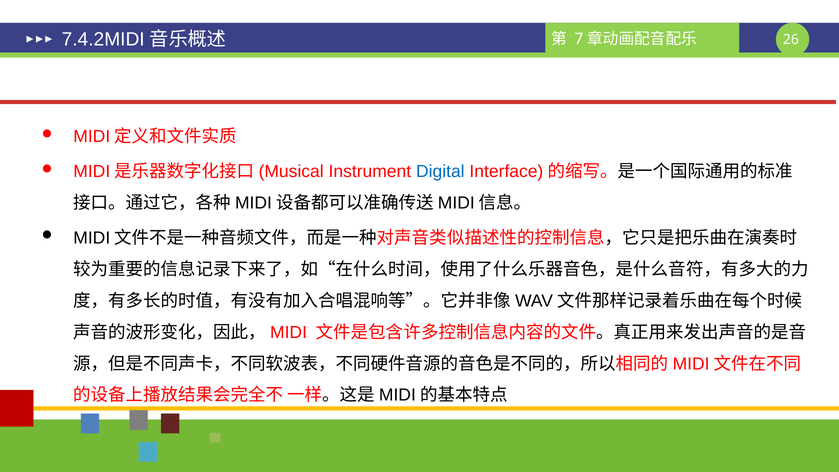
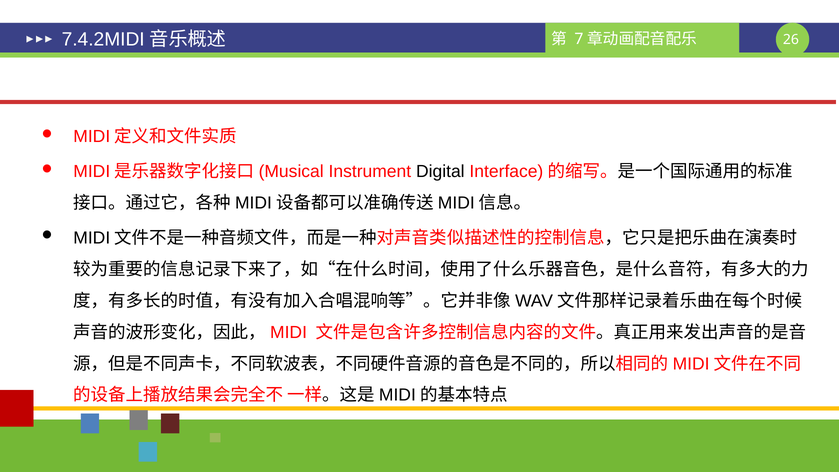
Digital colour: blue -> black (440, 171)
